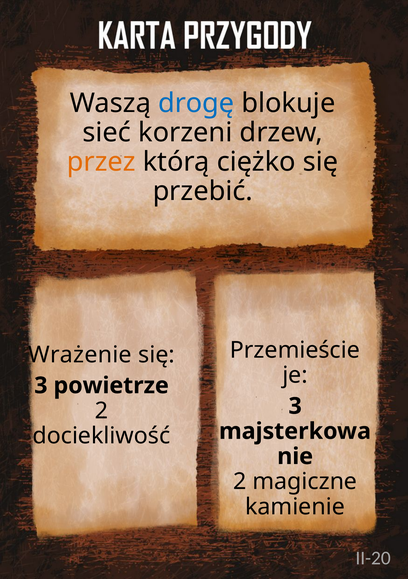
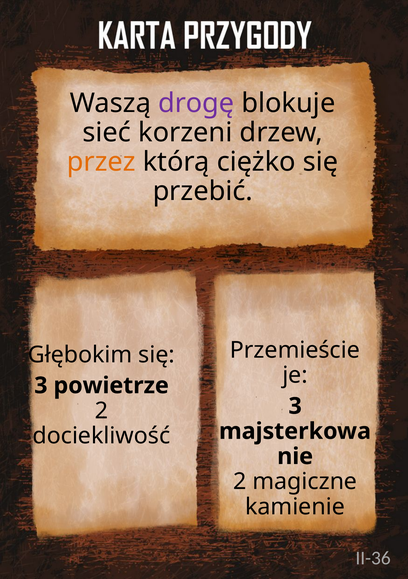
drogę colour: blue -> purple (196, 103)
Wrażenie: Wrażenie -> Głębokim (80, 355)
II-20: II-20 -> II-36 (373, 559)
